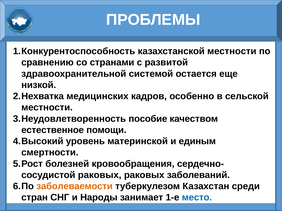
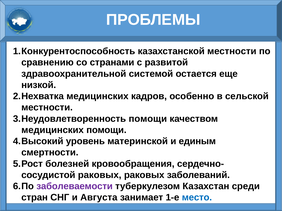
пособие: пособие -> помощи (148, 119)
естественное: естественное -> медицинских (53, 130)
заболеваемости colour: orange -> purple (75, 187)
Народы: Народы -> Августа (99, 198)
